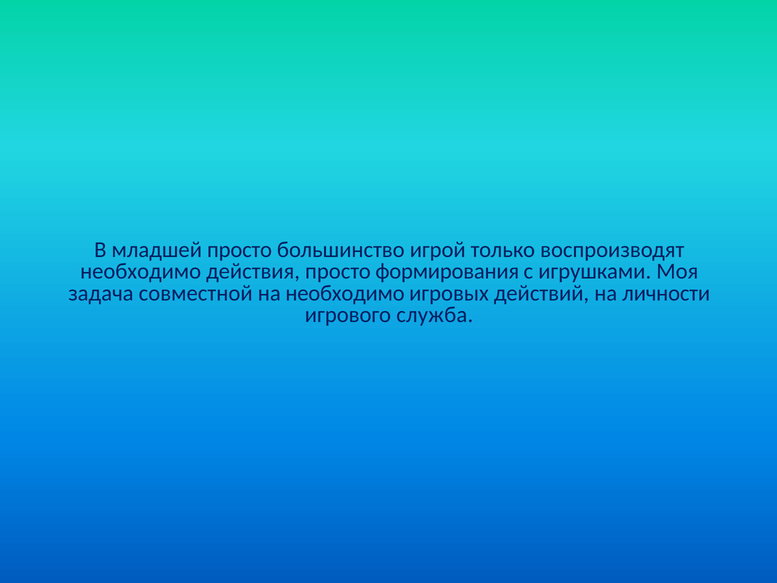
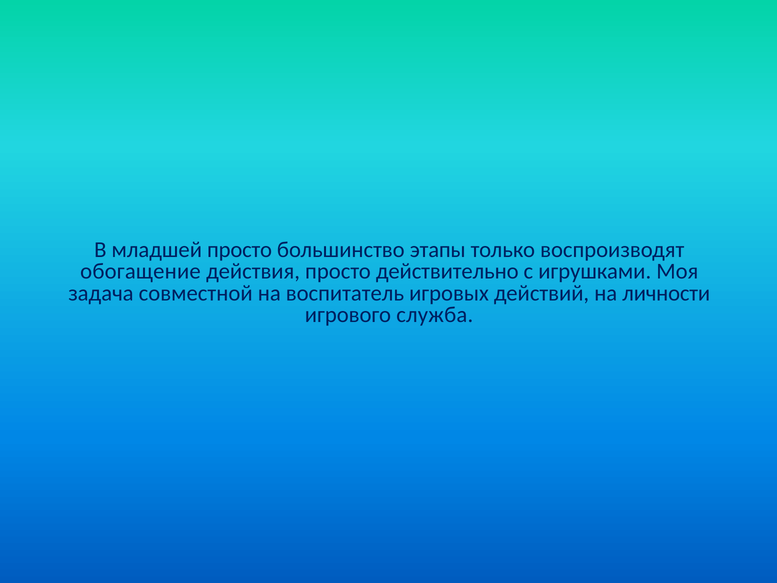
игрой: игрой -> этапы (438, 250)
необходимо: необходимо -> обогащение (140, 271)
формирования: формирования -> действительно (447, 271)
на необходимо: необходимо -> воспитатель (345, 293)
